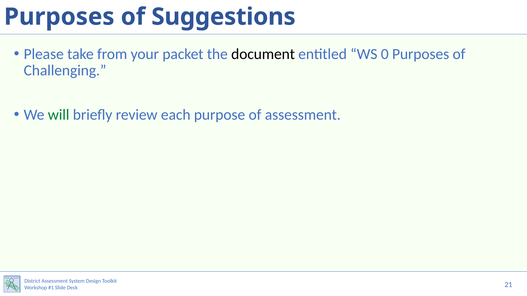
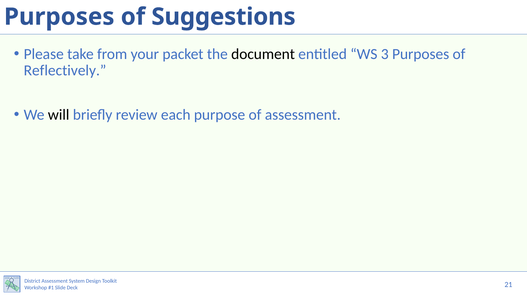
0: 0 -> 3 (385, 54)
Challenging: Challenging -> Reflectively (65, 71)
will colour: green -> black (59, 115)
